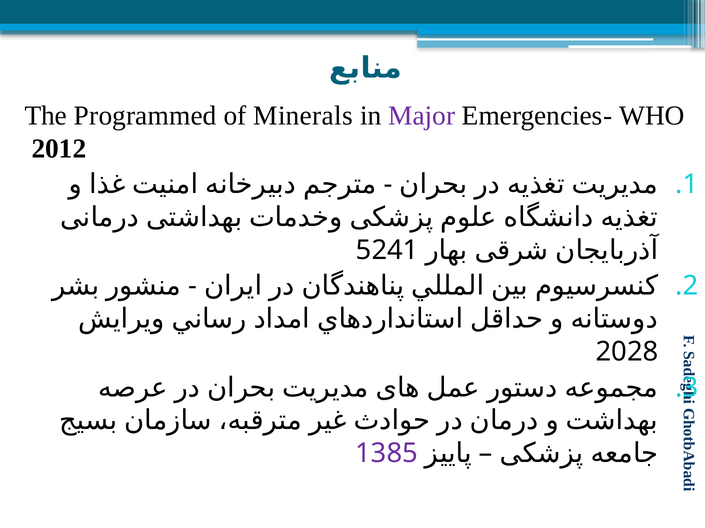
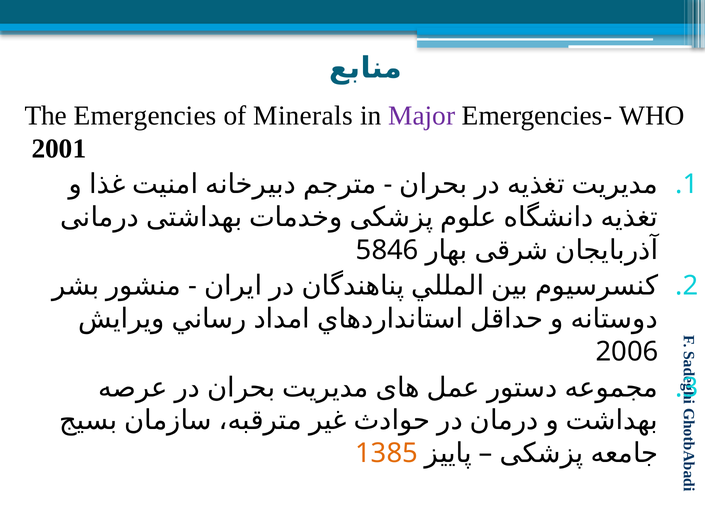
Programmed: Programmed -> Emergencies (145, 116)
2012: 2012 -> 2001 (59, 149)
5241: 5241 -> 5846 (387, 250)
2028: 2028 -> 2006 (627, 352)
1385 colour: purple -> orange (387, 454)
